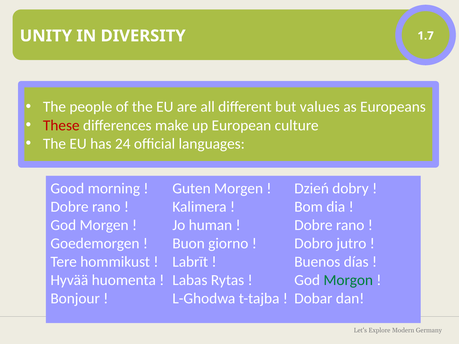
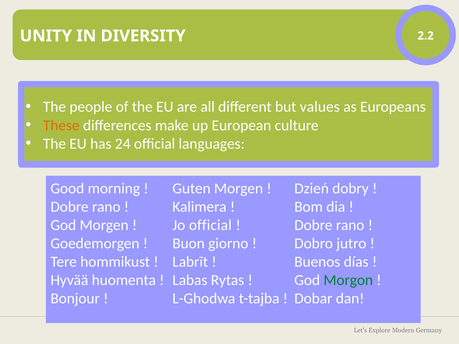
1.7: 1.7 -> 2.2 (426, 36)
These colour: red -> orange (61, 125)
Jo human: human -> official (210, 225)
